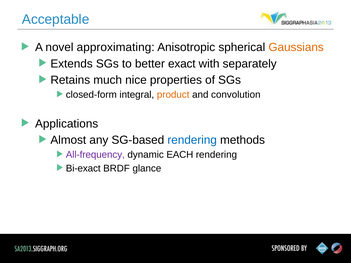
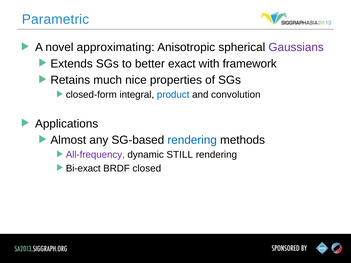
Acceptable: Acceptable -> Parametric (56, 19)
Gaussians colour: orange -> purple (296, 47)
separately: separately -> framework (250, 64)
product colour: orange -> blue (173, 95)
EACH: EACH -> STILL (180, 155)
glance: glance -> closed (147, 168)
